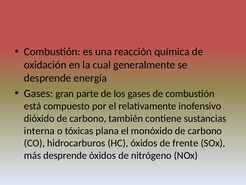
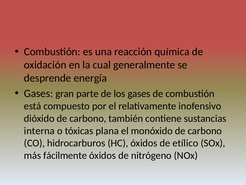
frente: frente -> etílico (185, 143)
más desprende: desprende -> fácilmente (65, 155)
